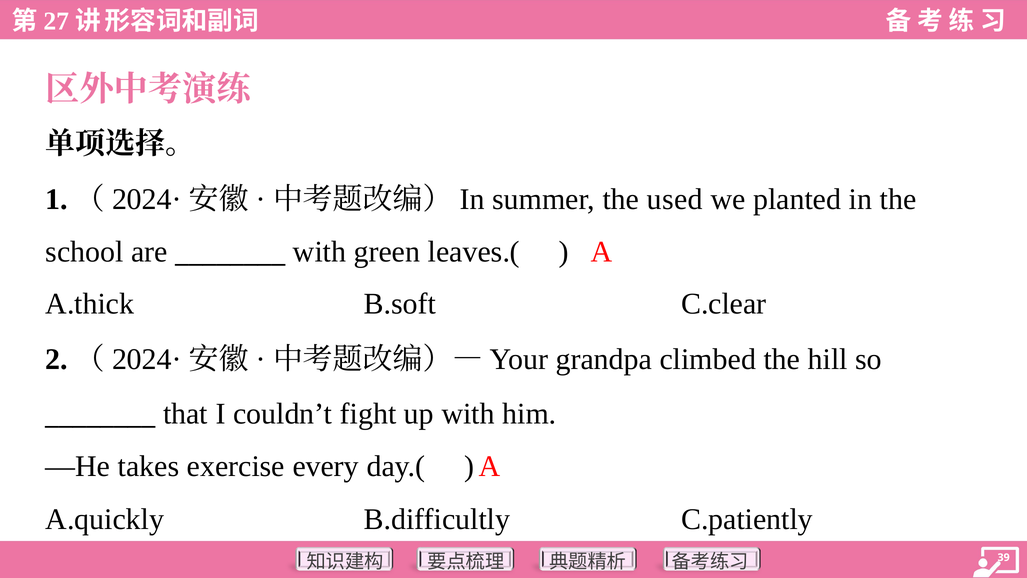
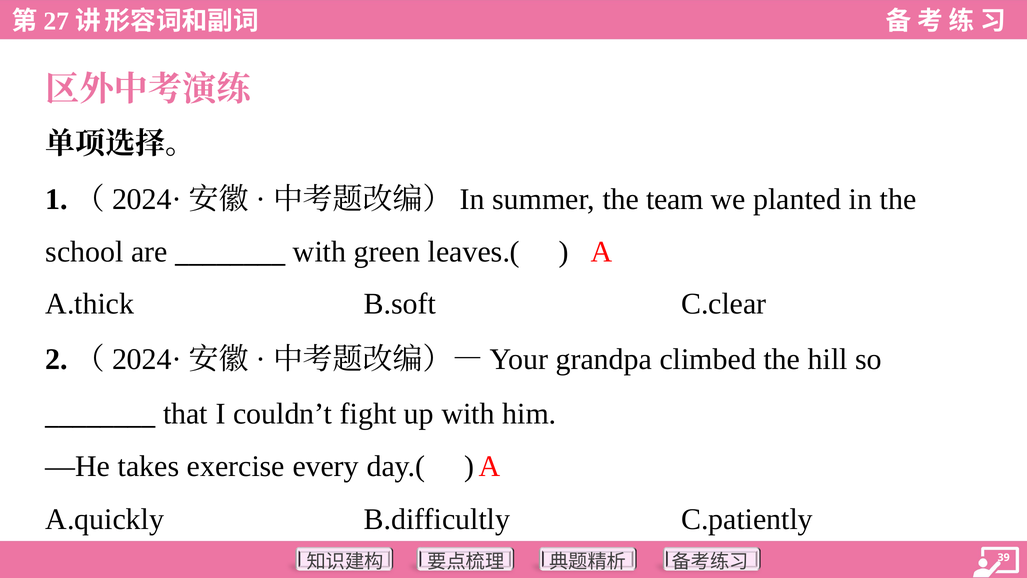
used: used -> team (675, 199)
